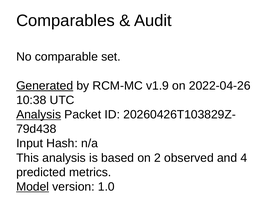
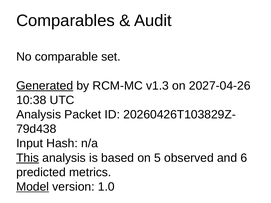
v1.9: v1.9 -> v1.3 (157, 86)
2022-04-26: 2022-04-26 -> 2027-04-26 (220, 86)
Analysis underline: present -> none (39, 115)
This underline: none -> present (28, 158)
2: 2 -> 5 (158, 158)
4: 4 -> 6 (244, 158)
